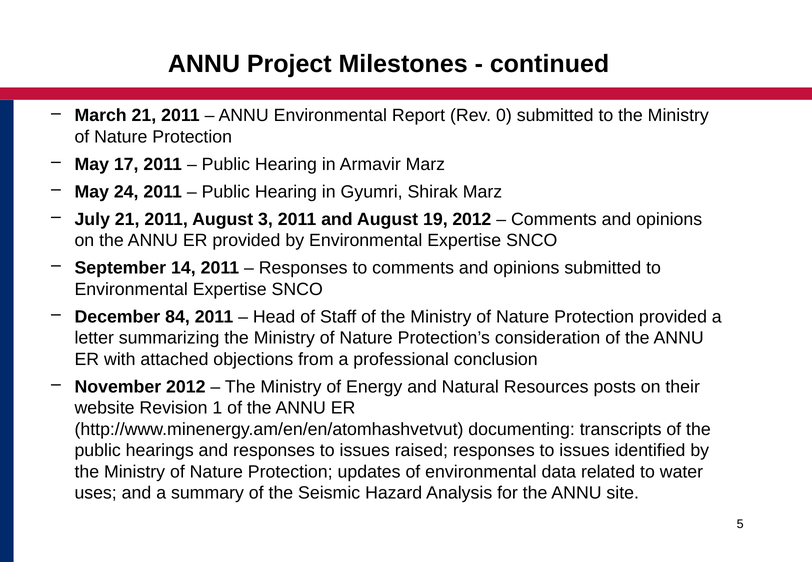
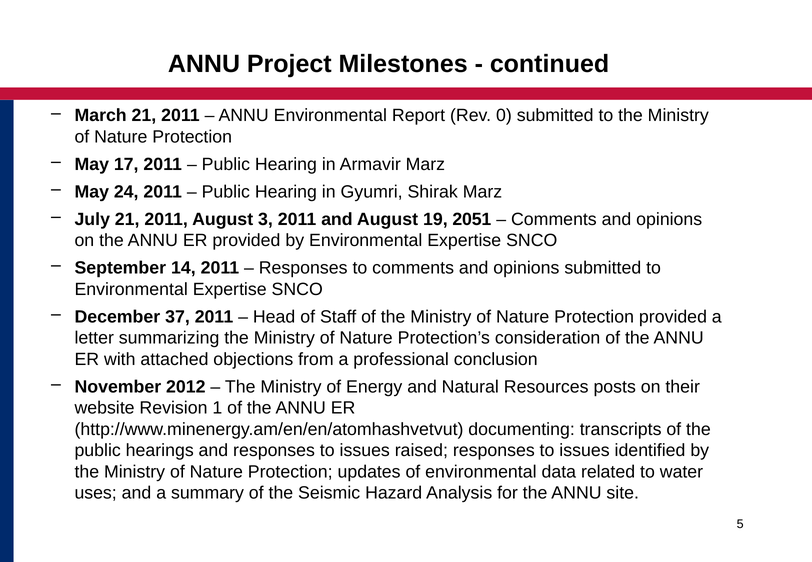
19 2012: 2012 -> 2051 (472, 219)
84: 84 -> 37 (177, 317)
